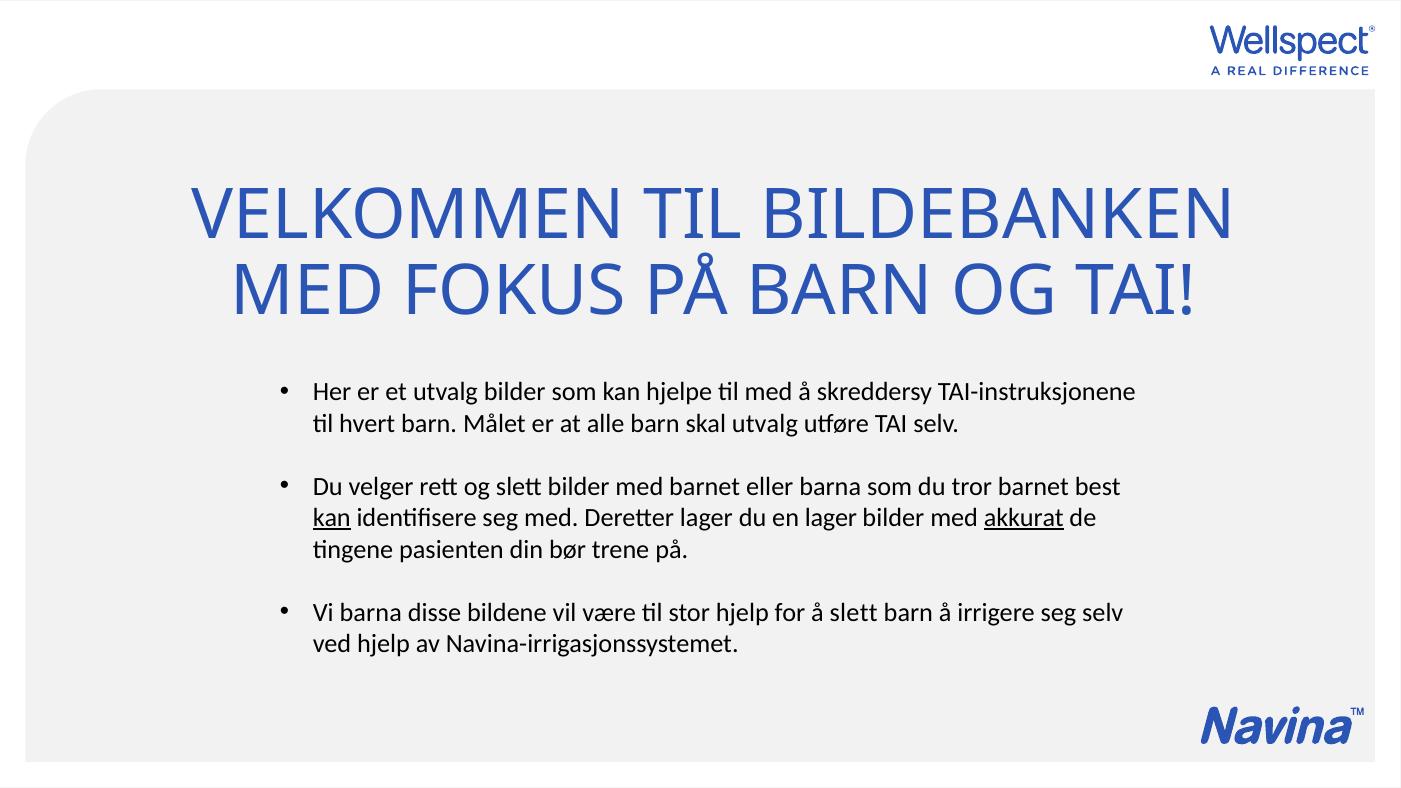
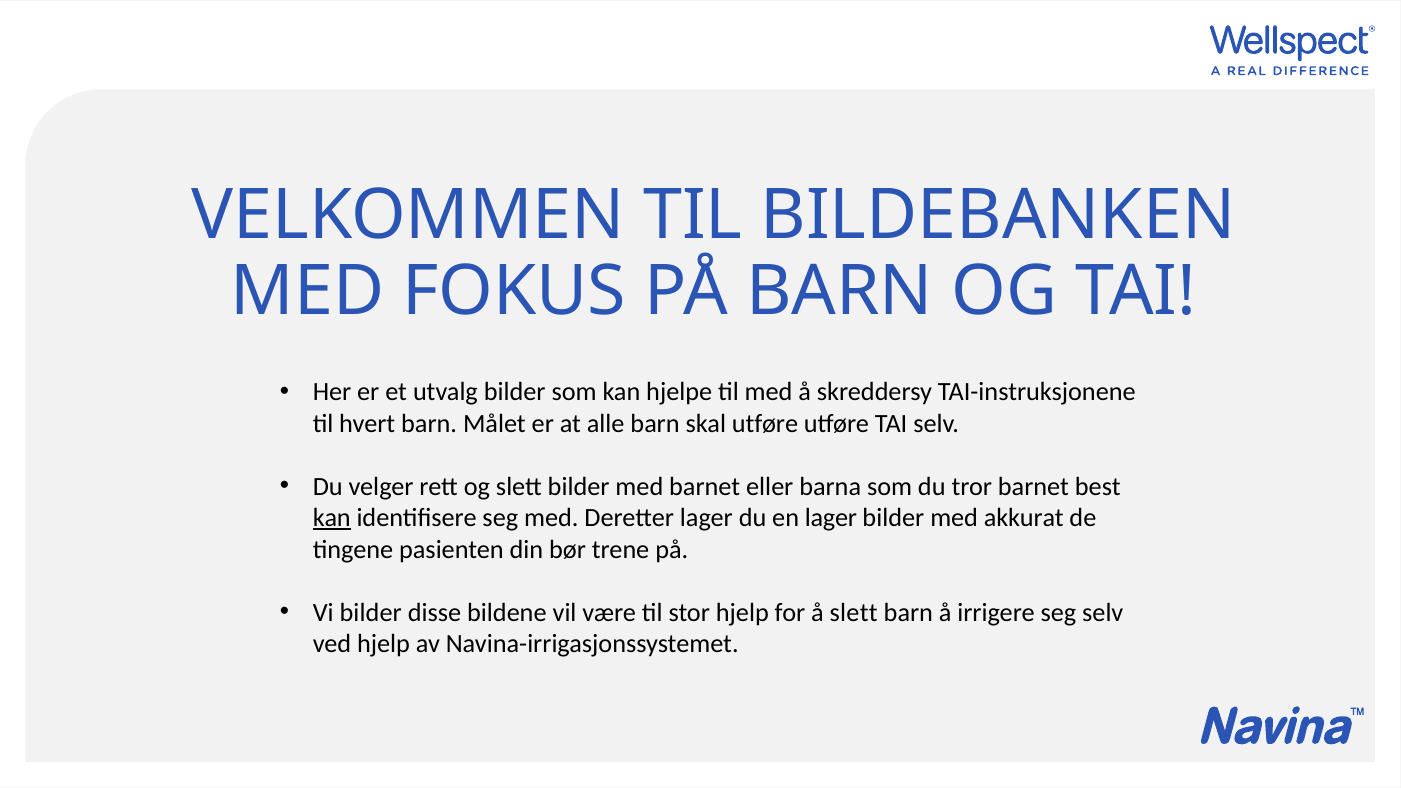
skal utvalg: utvalg -> utføre (765, 423)
akkurat underline: present -> none (1024, 518)
Vi barna: barna -> bilder (371, 613)
